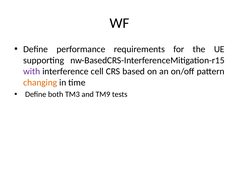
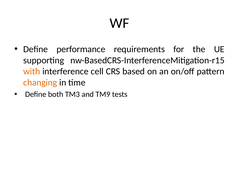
with colour: purple -> orange (32, 71)
